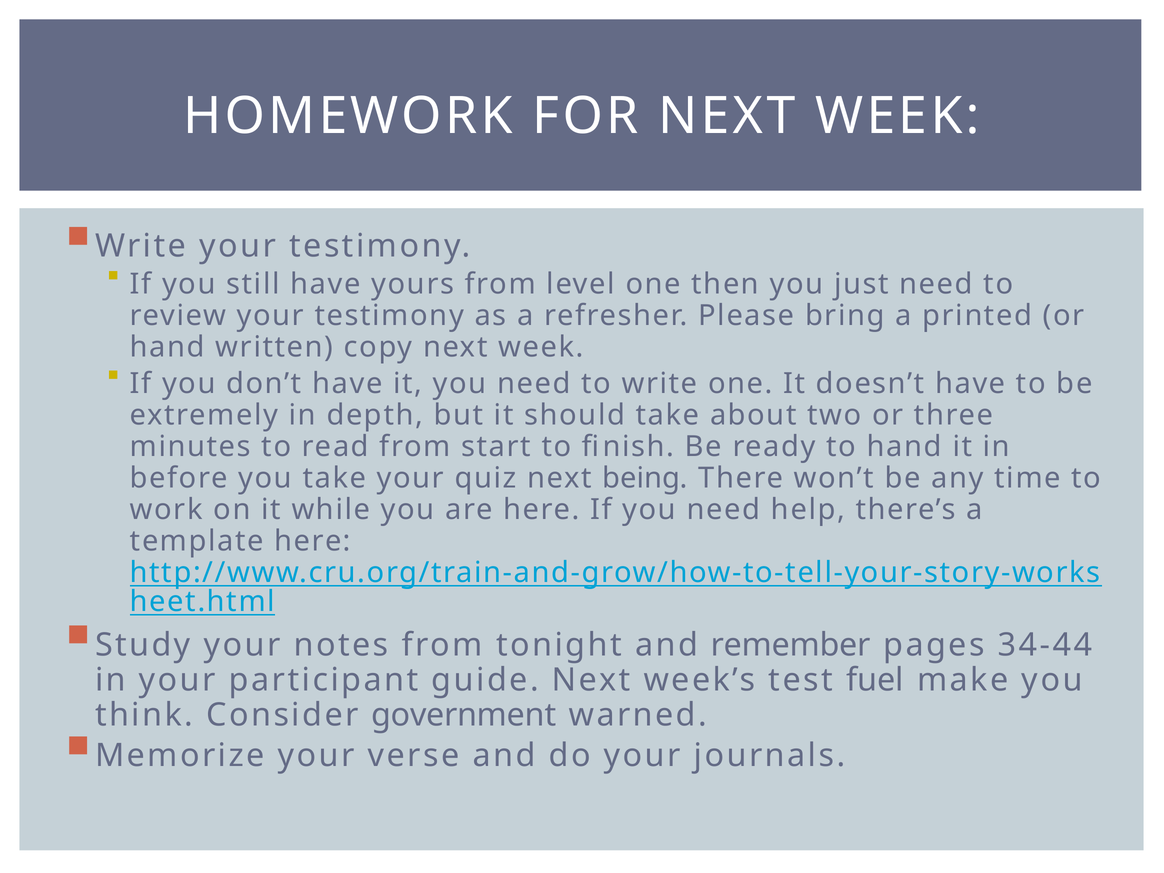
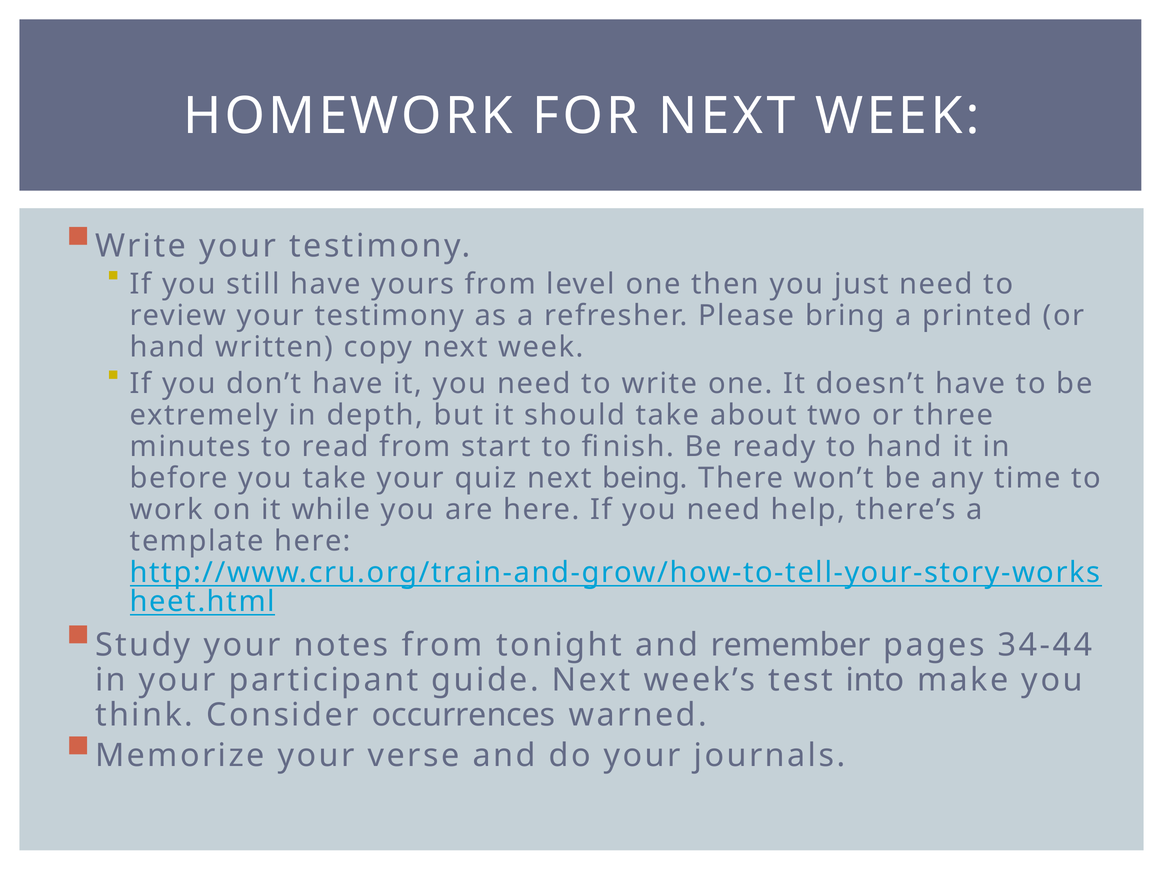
fuel: fuel -> into (875, 680)
government: government -> occurrences (464, 715)
